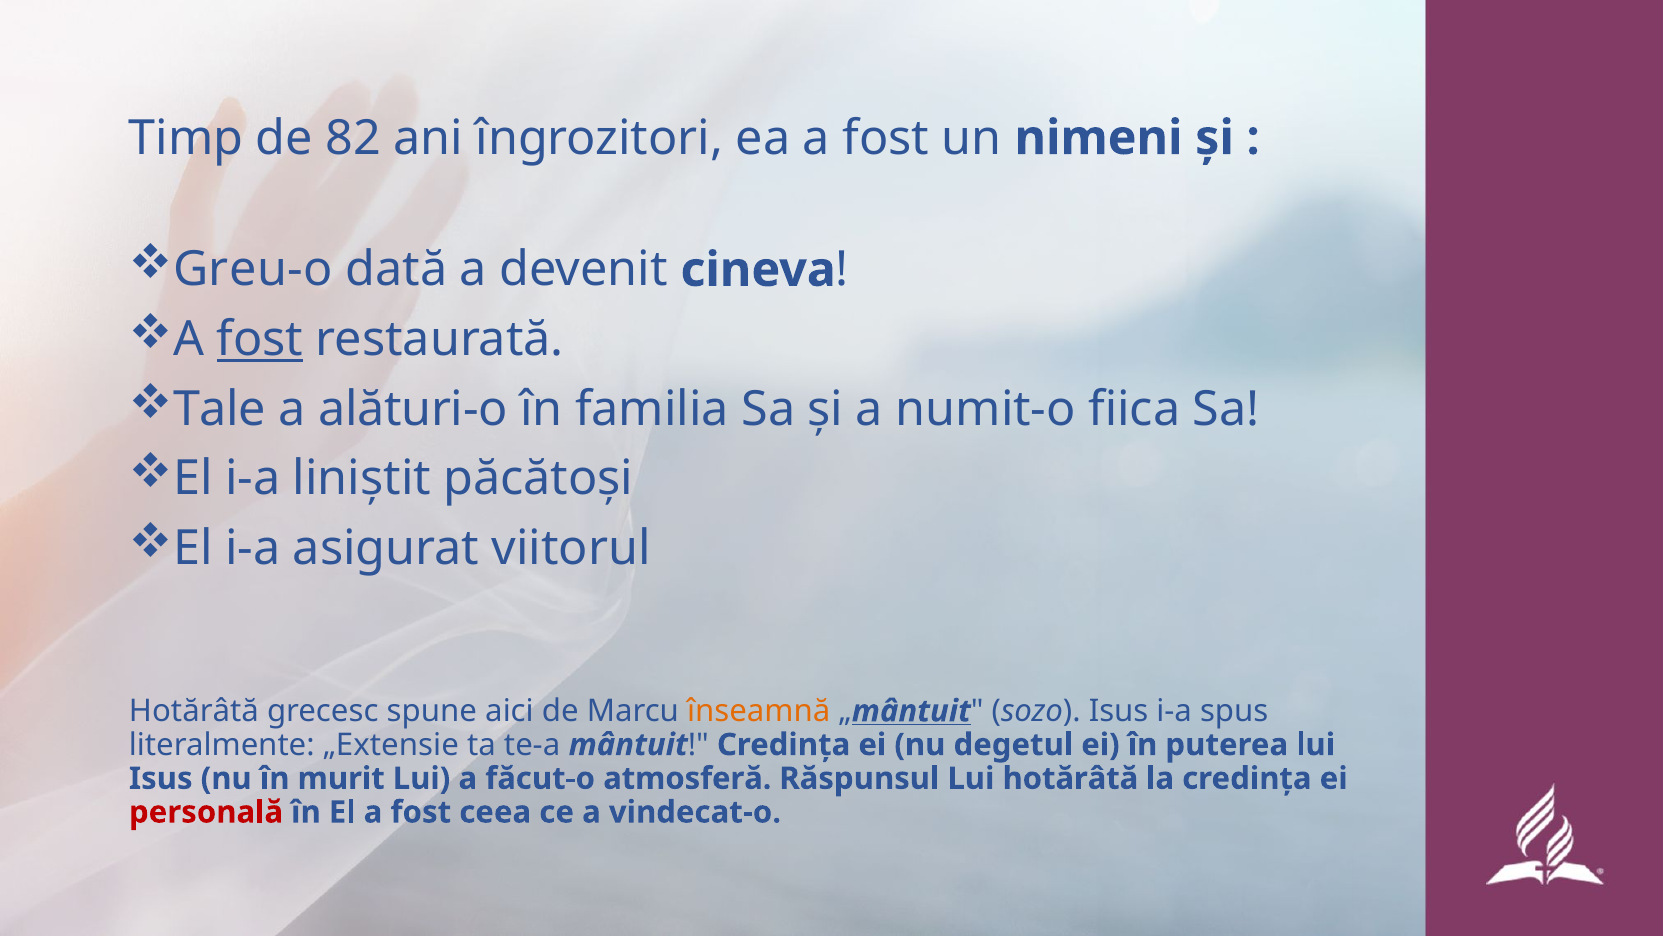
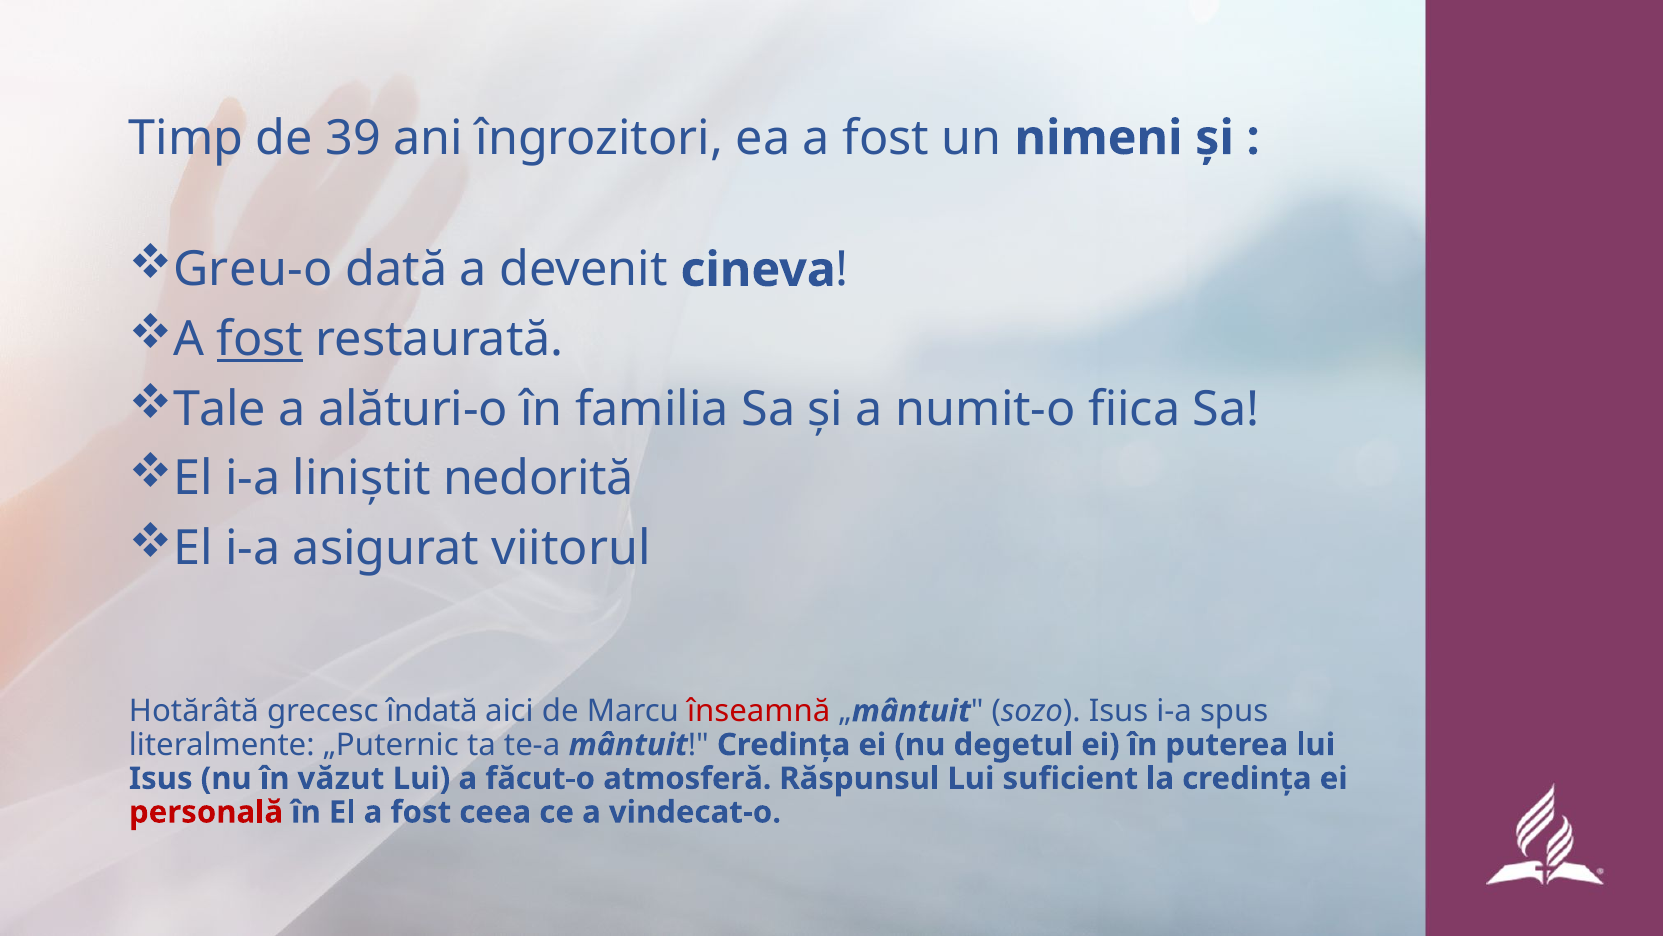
82: 82 -> 39 (353, 138)
păcătoși: păcătoși -> nedorită (539, 479)
spune: spune -> îndată (432, 711)
înseamnă colour: orange -> red (759, 711)
mântuit underline: present -> none (911, 711)
„Extensie: „Extensie -> „Puternic (391, 744)
murit: murit -> văzut (341, 778)
Lui hotărâtă: hotărâtă -> suficient (1070, 778)
